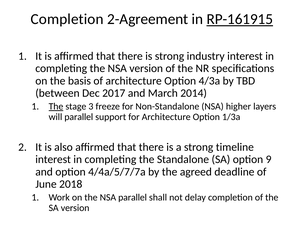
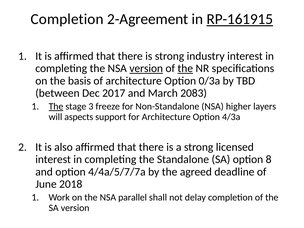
version underline: none -> present (146, 68)
the underline: none -> present (185, 68)
4/3a: 4/3a -> 0/3a (209, 81)
2014: 2014 -> 2083 (194, 93)
will parallel: parallel -> aspects (79, 117)
1/3a: 1/3a -> 4/3a (231, 117)
timeline: timeline -> licensed (235, 147)
9: 9 -> 8 (269, 159)
